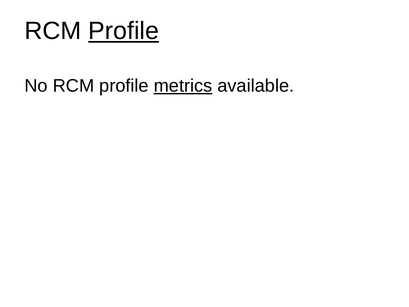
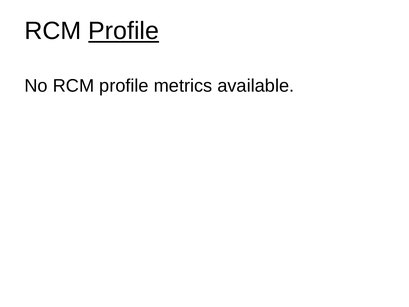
metrics underline: present -> none (183, 86)
